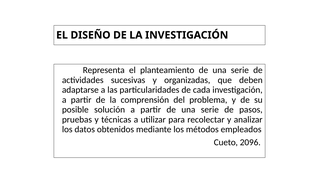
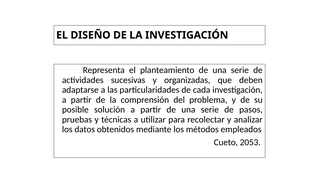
2096: 2096 -> 2053 (250, 143)
